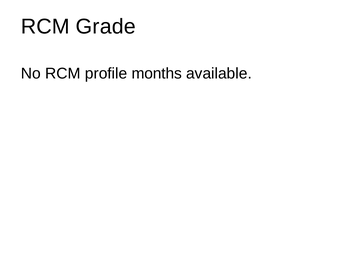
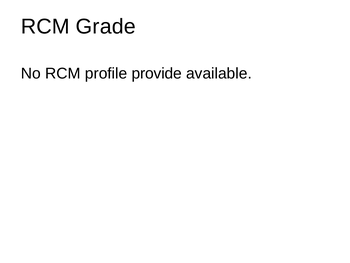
months: months -> provide (157, 73)
